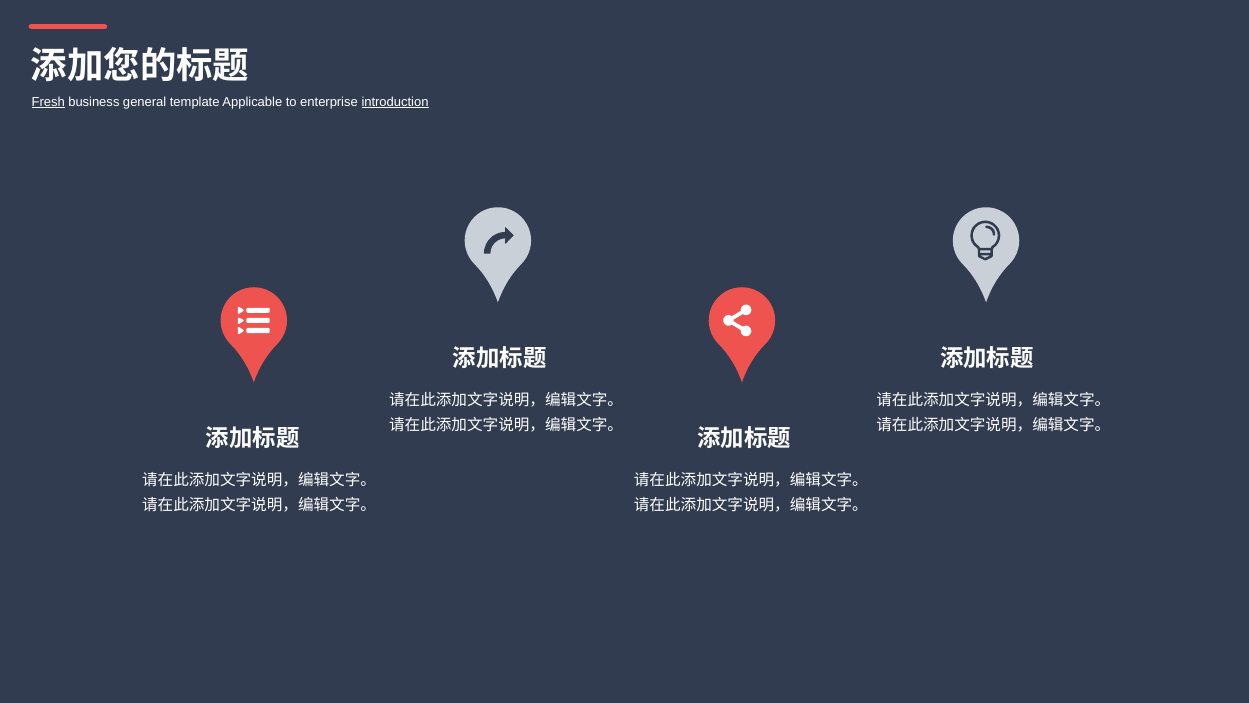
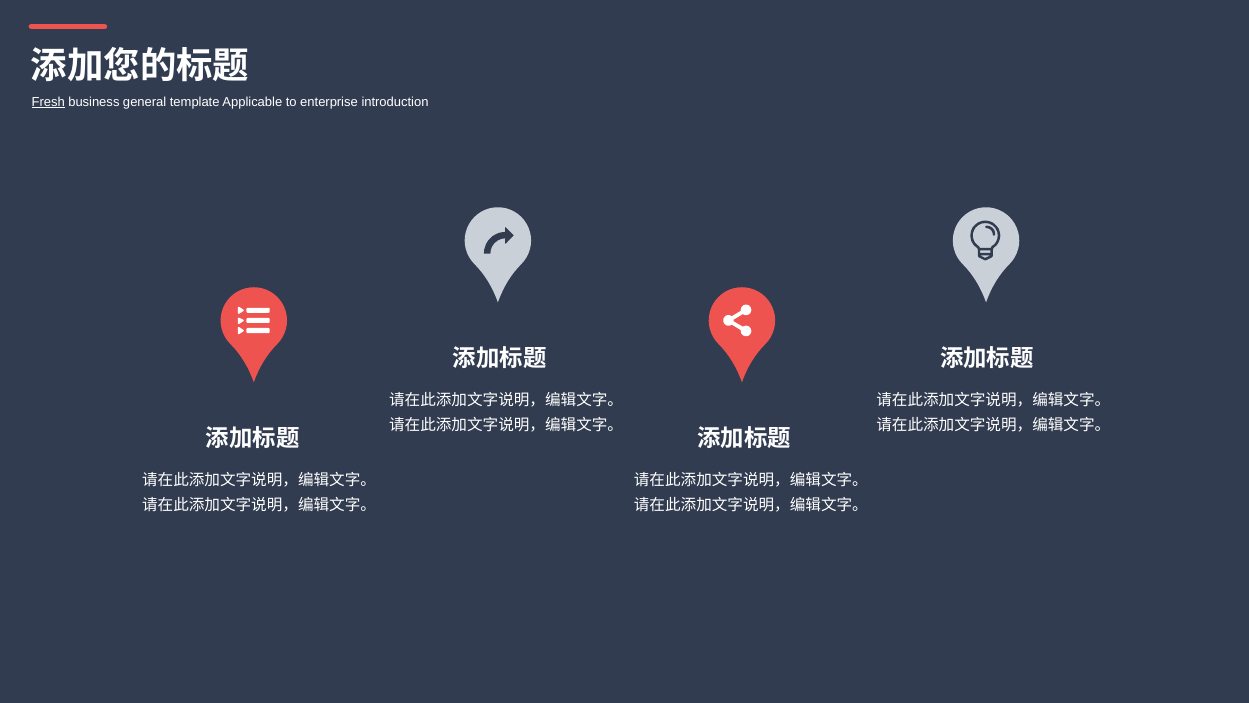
introduction underline: present -> none (395, 102)
